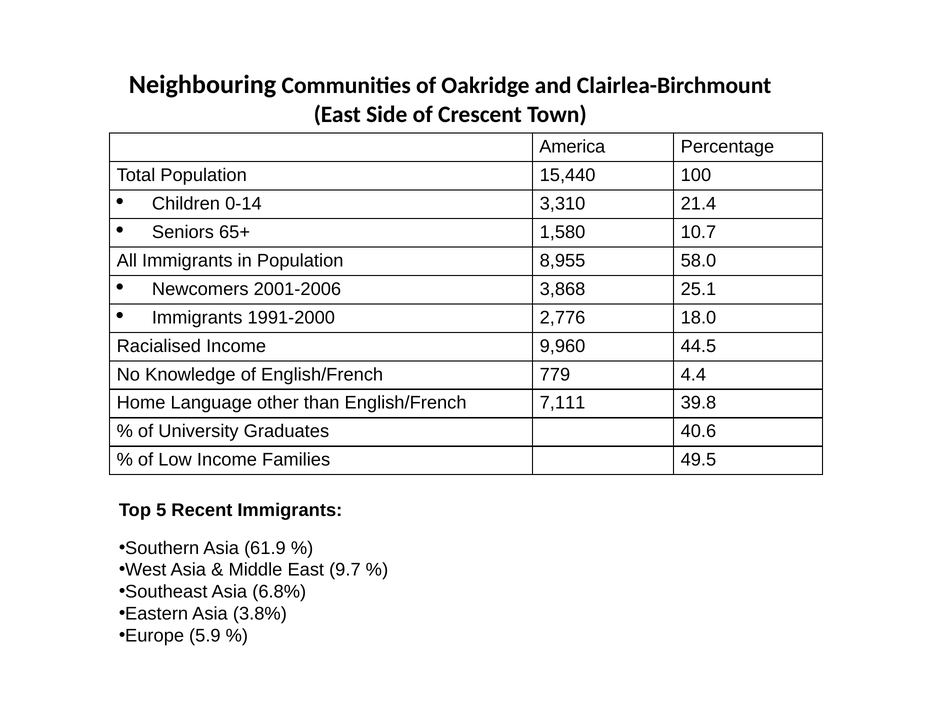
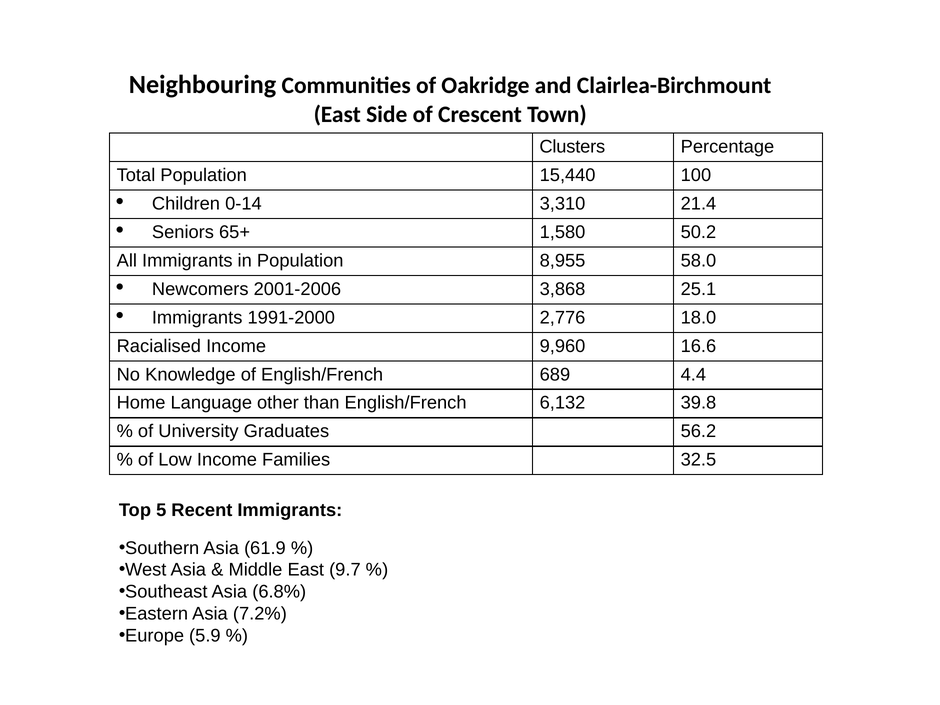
America: America -> Clusters (572, 147)
10.7: 10.7 -> 50.2 (698, 232)
44.5: 44.5 -> 16.6 (698, 346)
779: 779 -> 689 (555, 374)
7,111: 7,111 -> 6,132 (563, 403)
40.6: 40.6 -> 56.2 (698, 431)
49.5: 49.5 -> 32.5 (698, 460)
3.8%: 3.8% -> 7.2% (260, 614)
